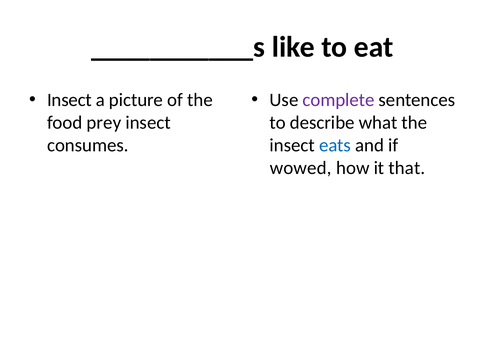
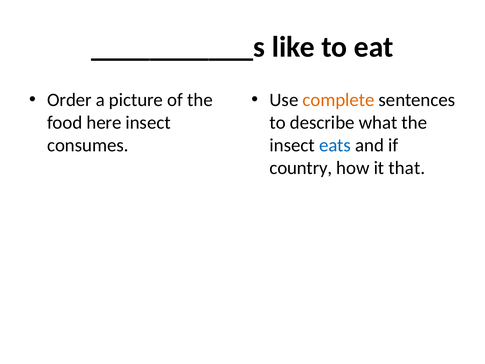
Insect: Insect -> Order (69, 100)
complete colour: purple -> orange (339, 100)
prey: prey -> here (104, 123)
wowed: wowed -> country (301, 168)
